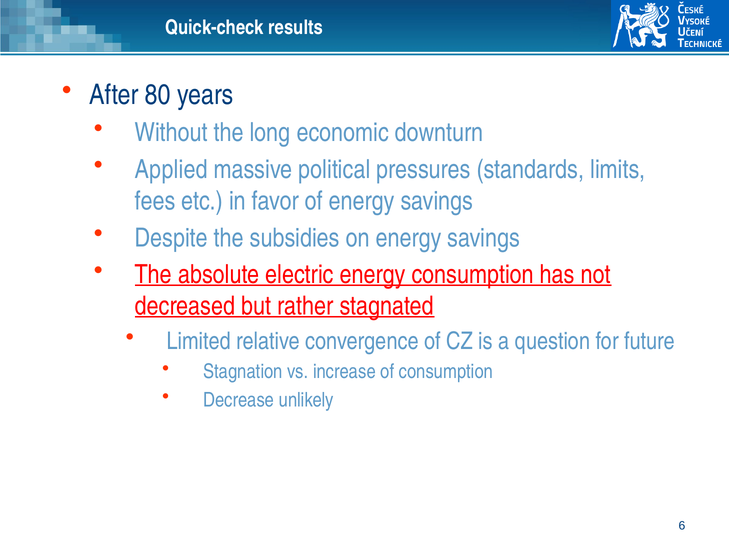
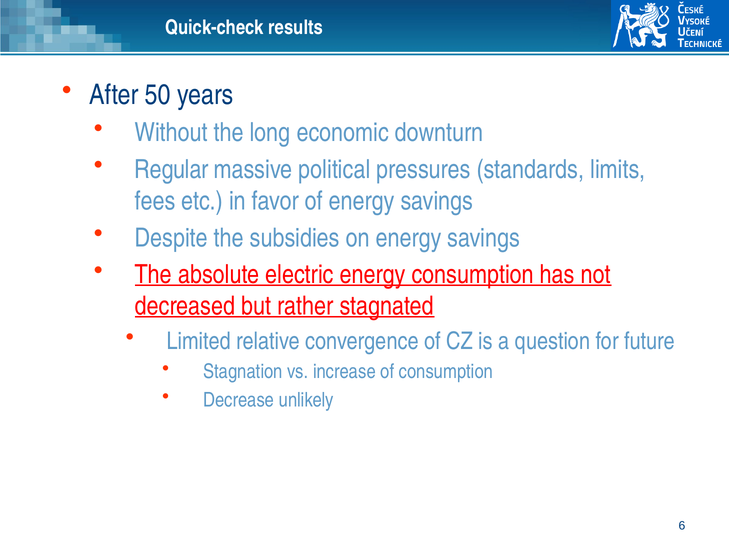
80: 80 -> 50 (158, 95)
Applied: Applied -> Regular (171, 170)
